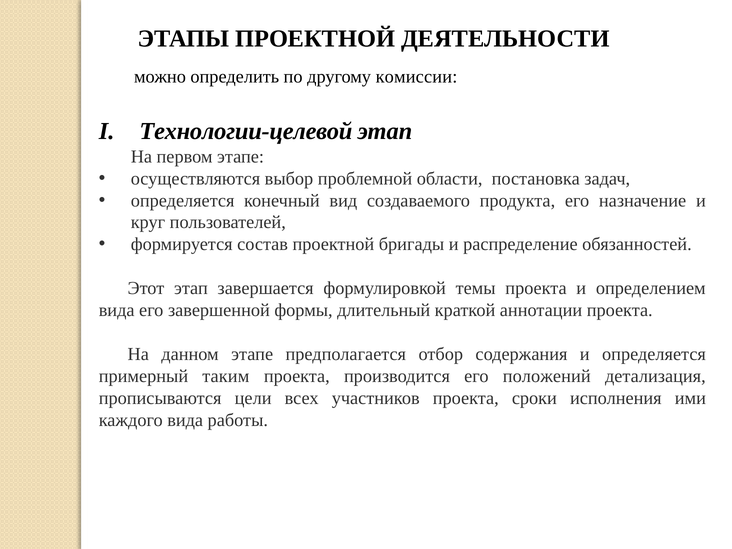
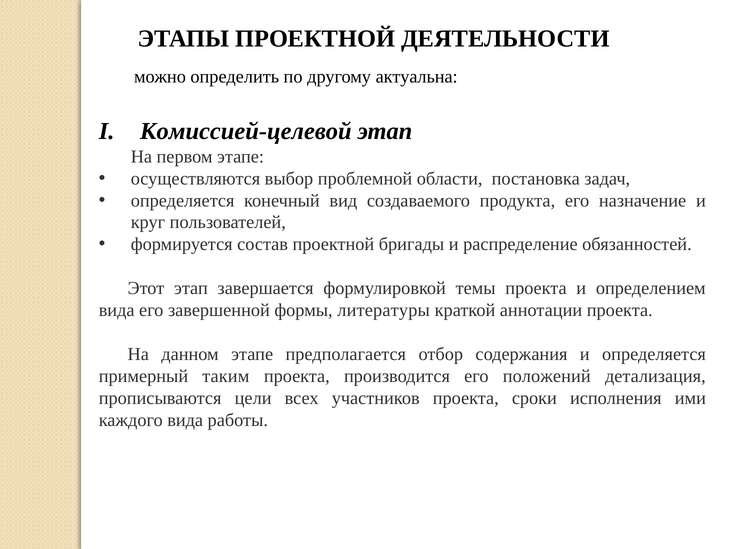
комиссии: комиссии -> актуальна (417, 77)
Технологии-целевой: Технологии-целевой -> Комиссией-целевой (246, 131)
длительный: длительный -> литературы (384, 310)
